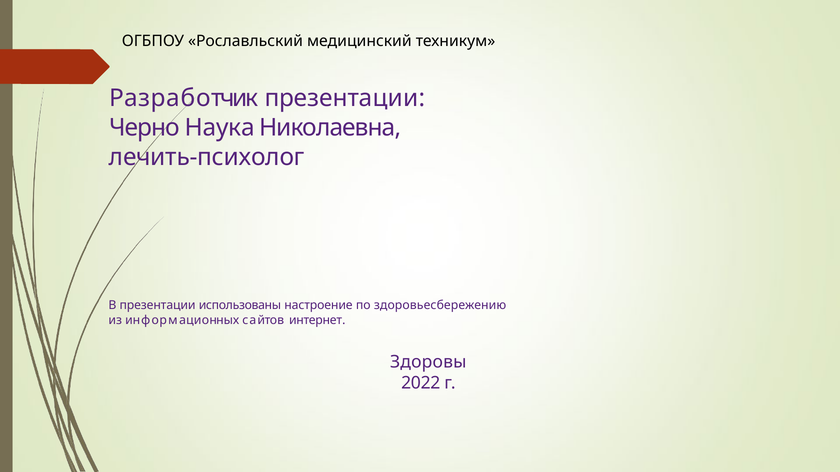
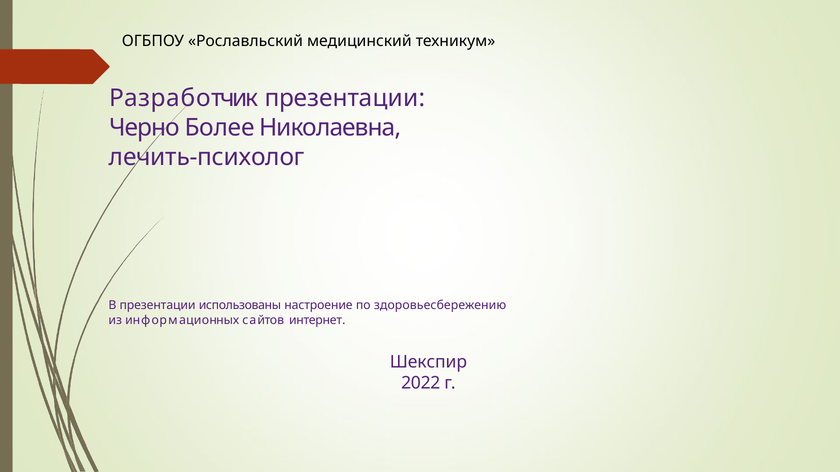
Наука: Наука -> Более (220, 128)
Здоровы: Здоровы -> Шекспир (428, 362)
